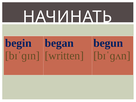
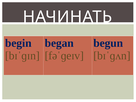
written: written -> fəˈɡeɪv (64, 56)
